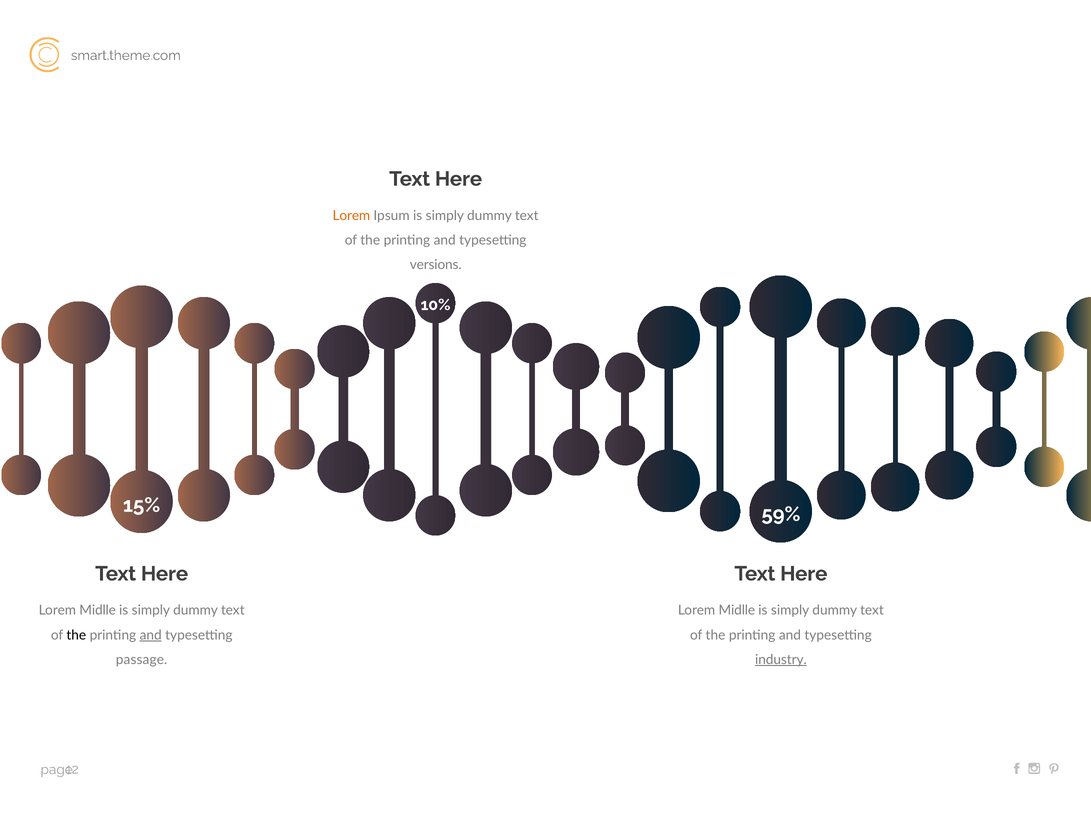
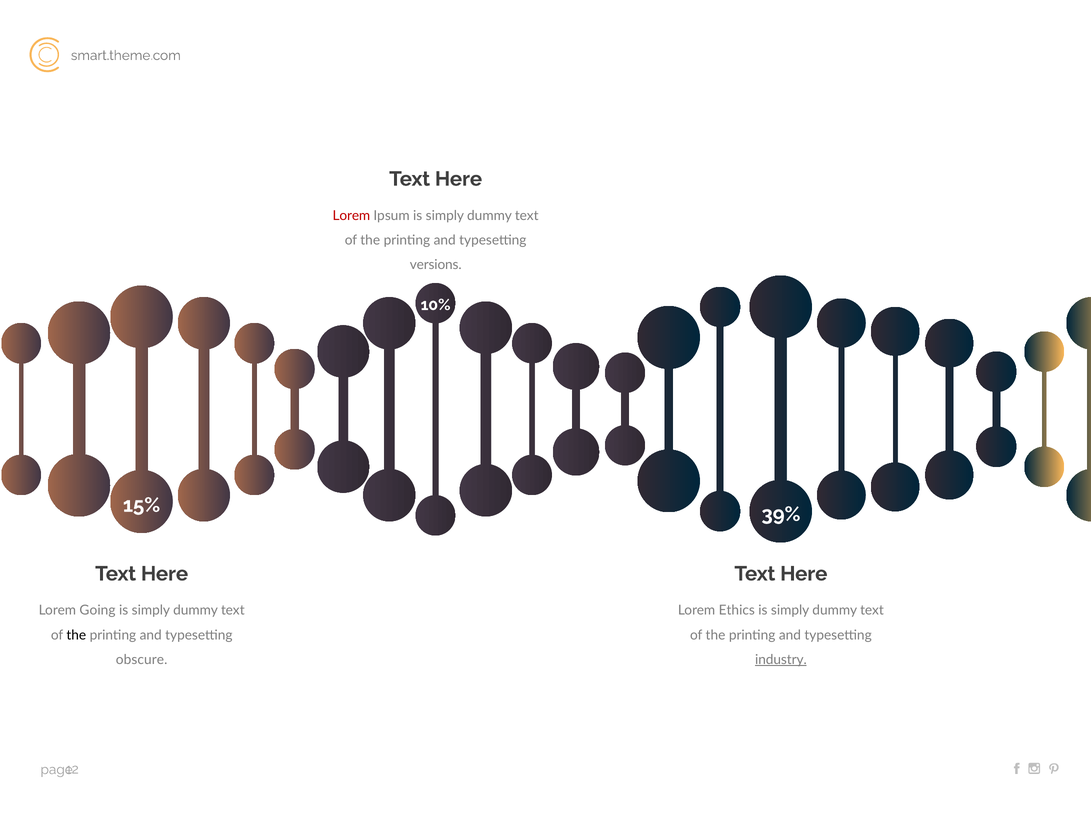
Lorem colour: orange -> red (351, 216)
59%: 59% -> 39% (781, 514)
Midlle: Midlle -> Going (98, 611)
Midlle: Midlle -> Ethics (737, 611)
and underline: present -> none (151, 635)
passage: passage -> obscure (142, 660)
